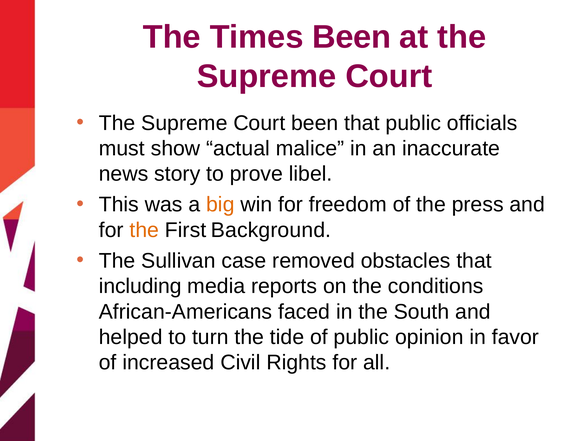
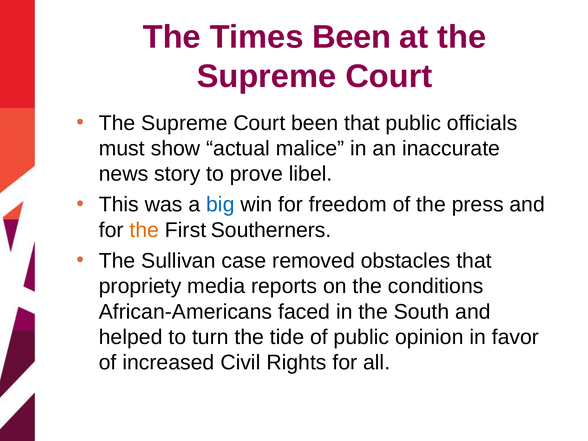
big colour: orange -> blue (220, 205)
Background: Background -> Southerners (271, 230)
including: including -> propriety (140, 286)
